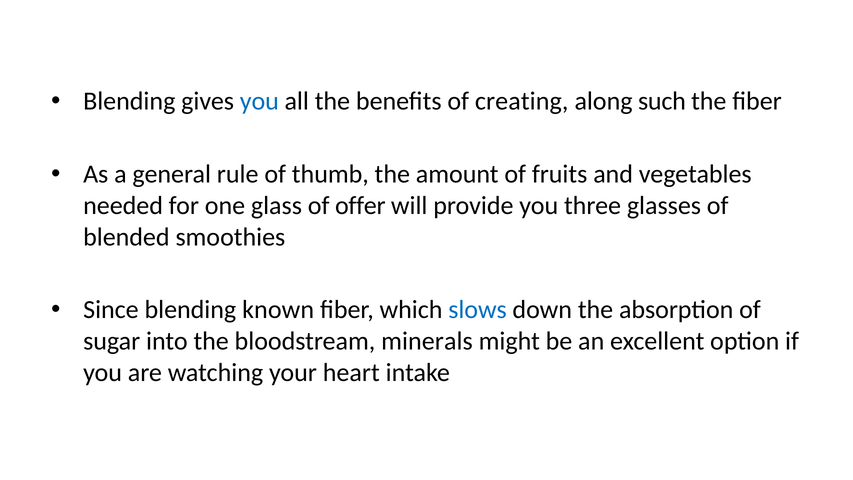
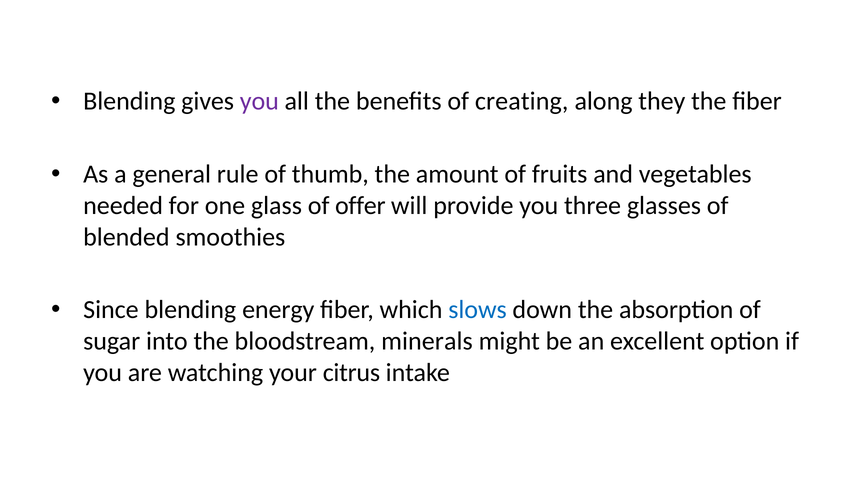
you colour: blue -> purple (259, 101)
such: such -> they (662, 101)
known: known -> energy (278, 310)
heart: heart -> citrus (351, 372)
